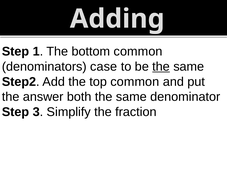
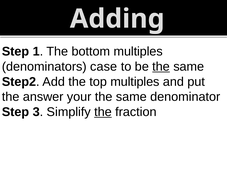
bottom common: common -> multiples (138, 52)
top common: common -> multiples (135, 82)
both: both -> your (79, 97)
the underline: none -> present (103, 112)
